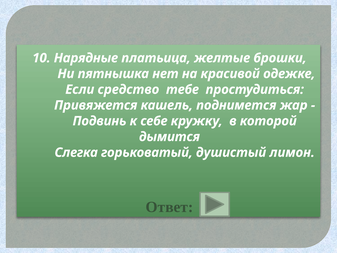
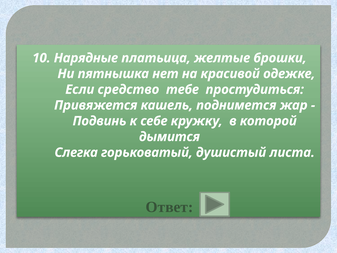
лимон: лимон -> листа (292, 152)
